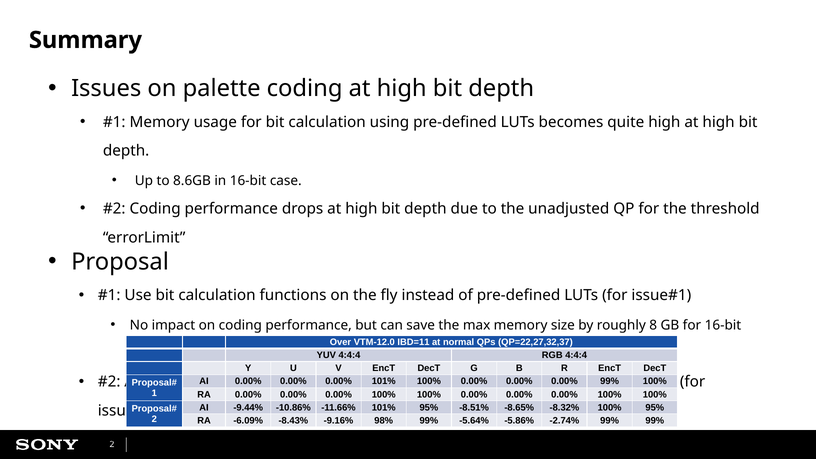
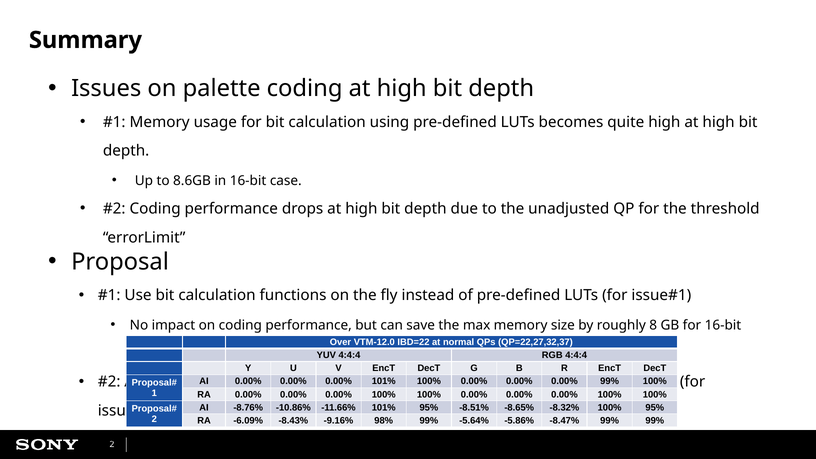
IBD=11: IBD=11 -> IBD=22 (413, 342)
-9.44%: -9.44% -> -8.76% (248, 407)
-2.74%: -2.74% -> -8.47% (564, 420)
